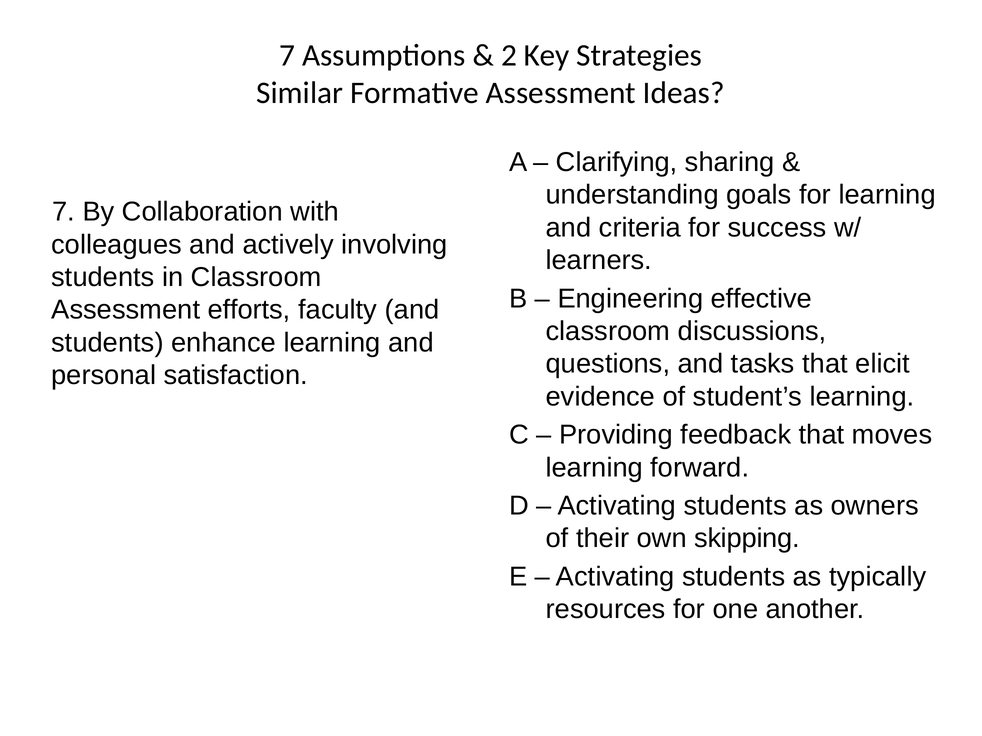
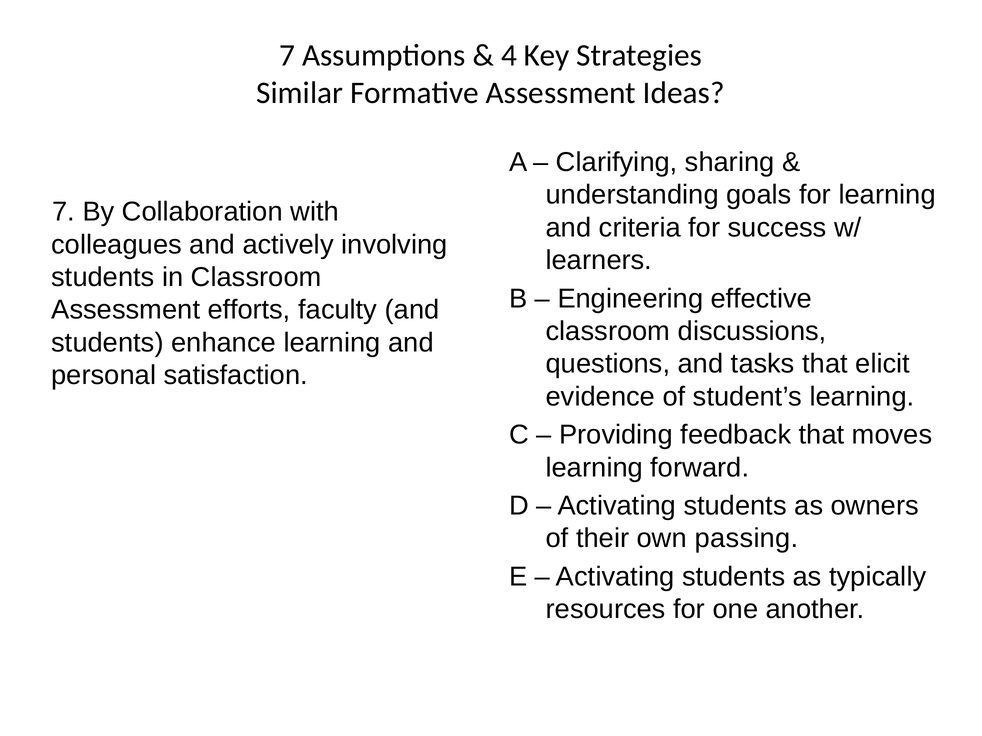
2: 2 -> 4 (509, 55)
skipping: skipping -> passing (747, 539)
